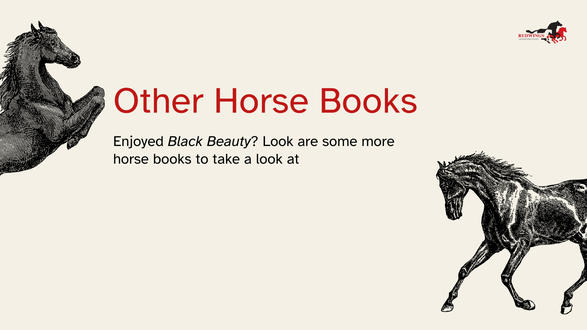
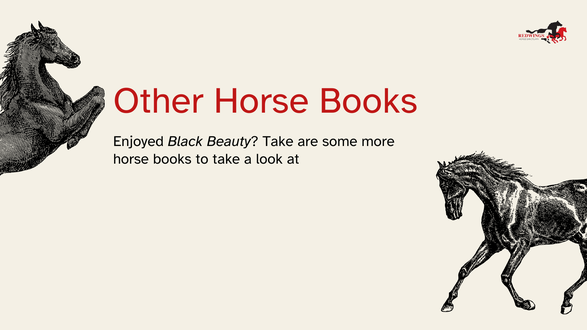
Beauty Look: Look -> Take (278, 141)
